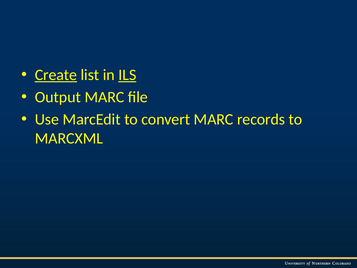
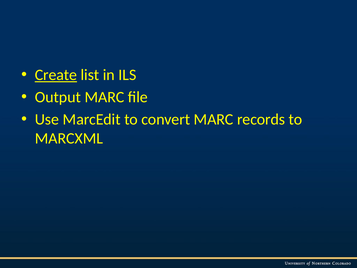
ILS underline: present -> none (127, 75)
